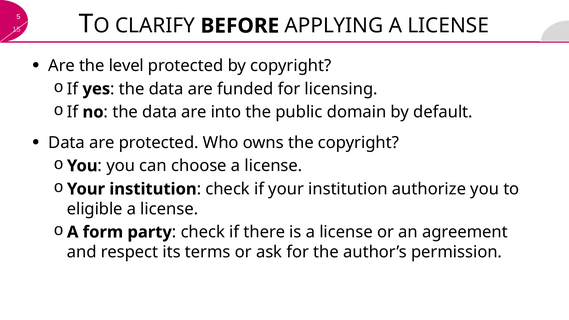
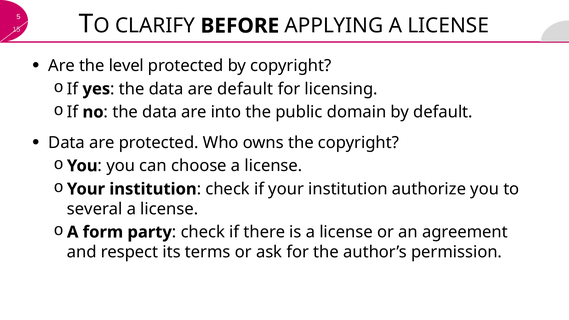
are funded: funded -> default (245, 89)
eligible: eligible -> several (95, 209)
